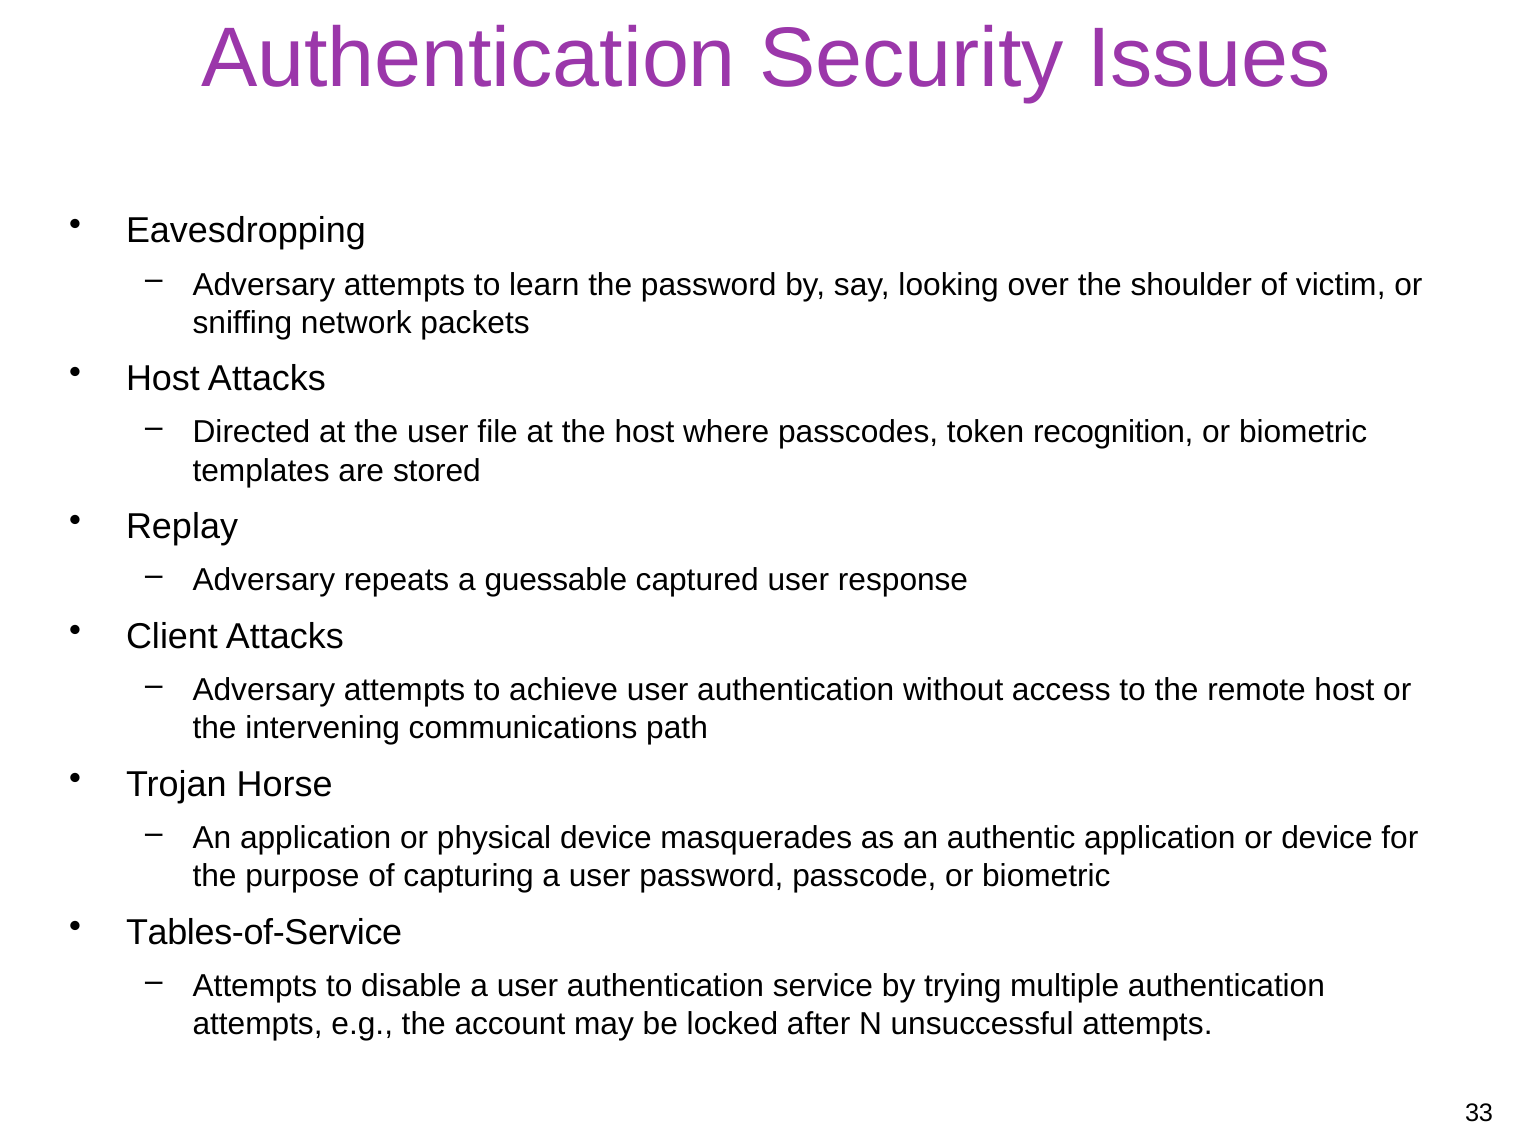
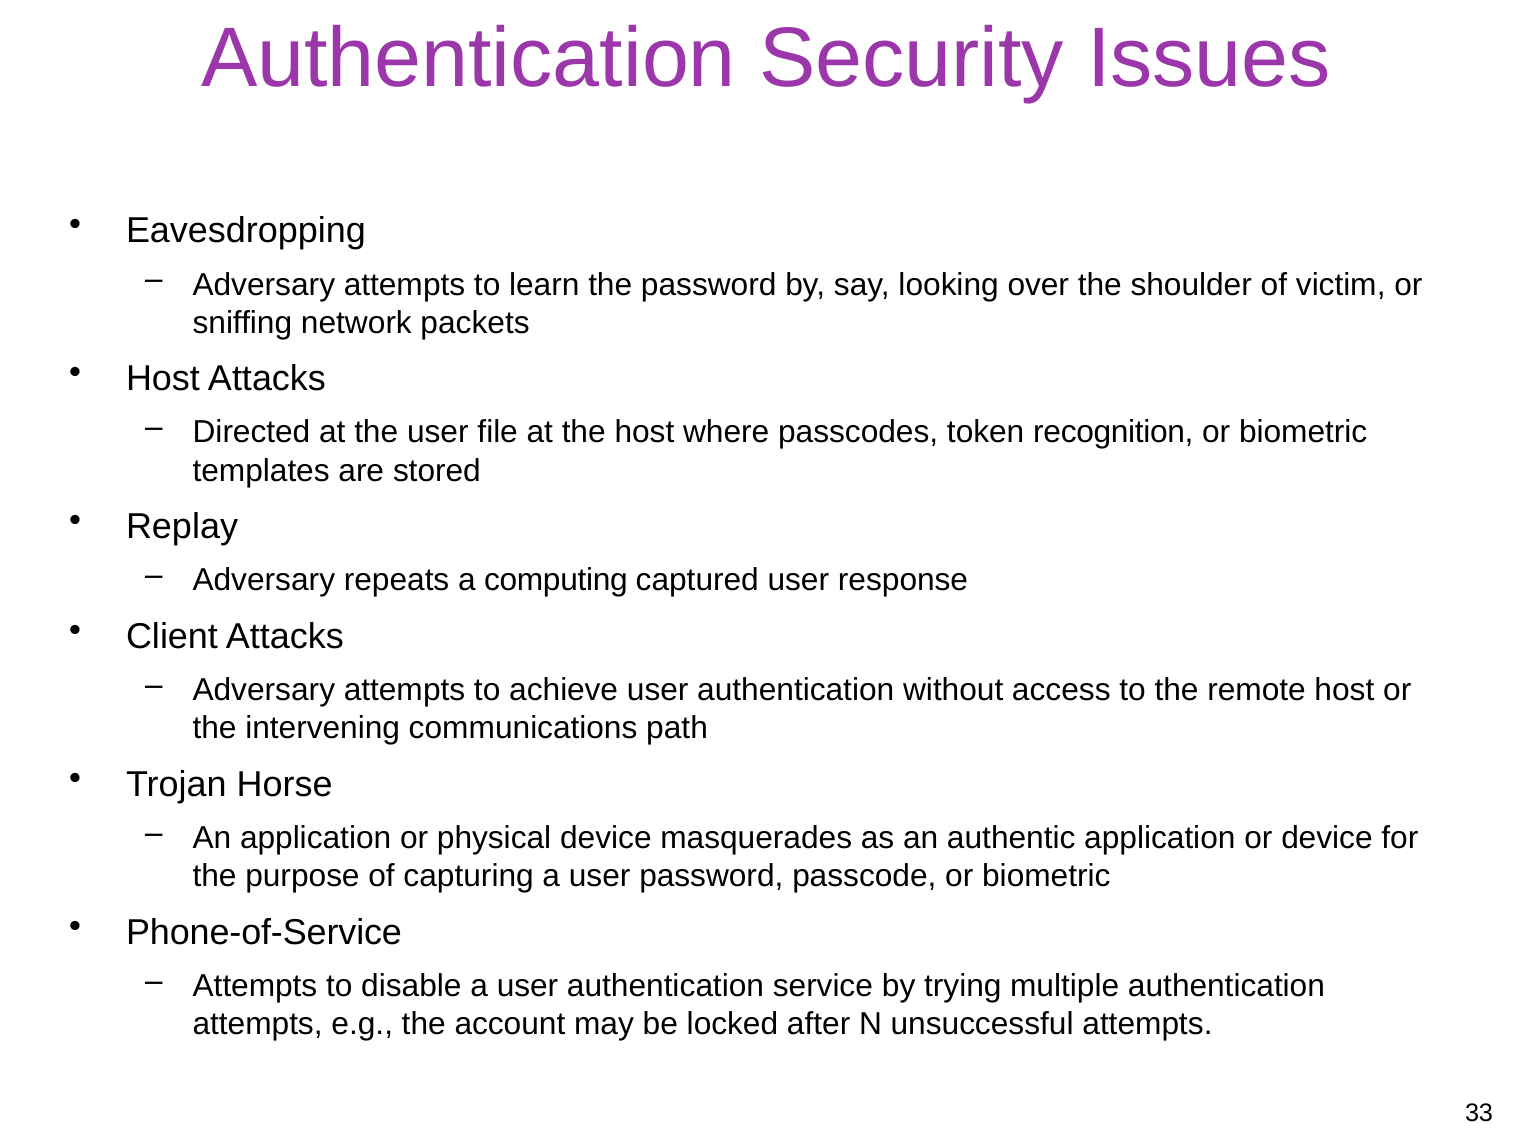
guessable: guessable -> computing (556, 580)
Tables-of-Service: Tables-of-Service -> Phone-of-Service (264, 932)
